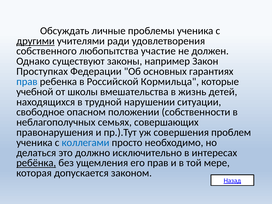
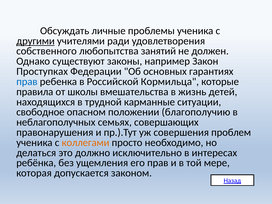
участие: участие -> занятий (158, 51)
учебной: учебной -> правила (35, 92)
нарушении: нарушении -> карманные (149, 102)
собственности: собственности -> благополучию (196, 112)
коллегами colour: blue -> orange (86, 143)
ребёнка underline: present -> none (36, 163)
